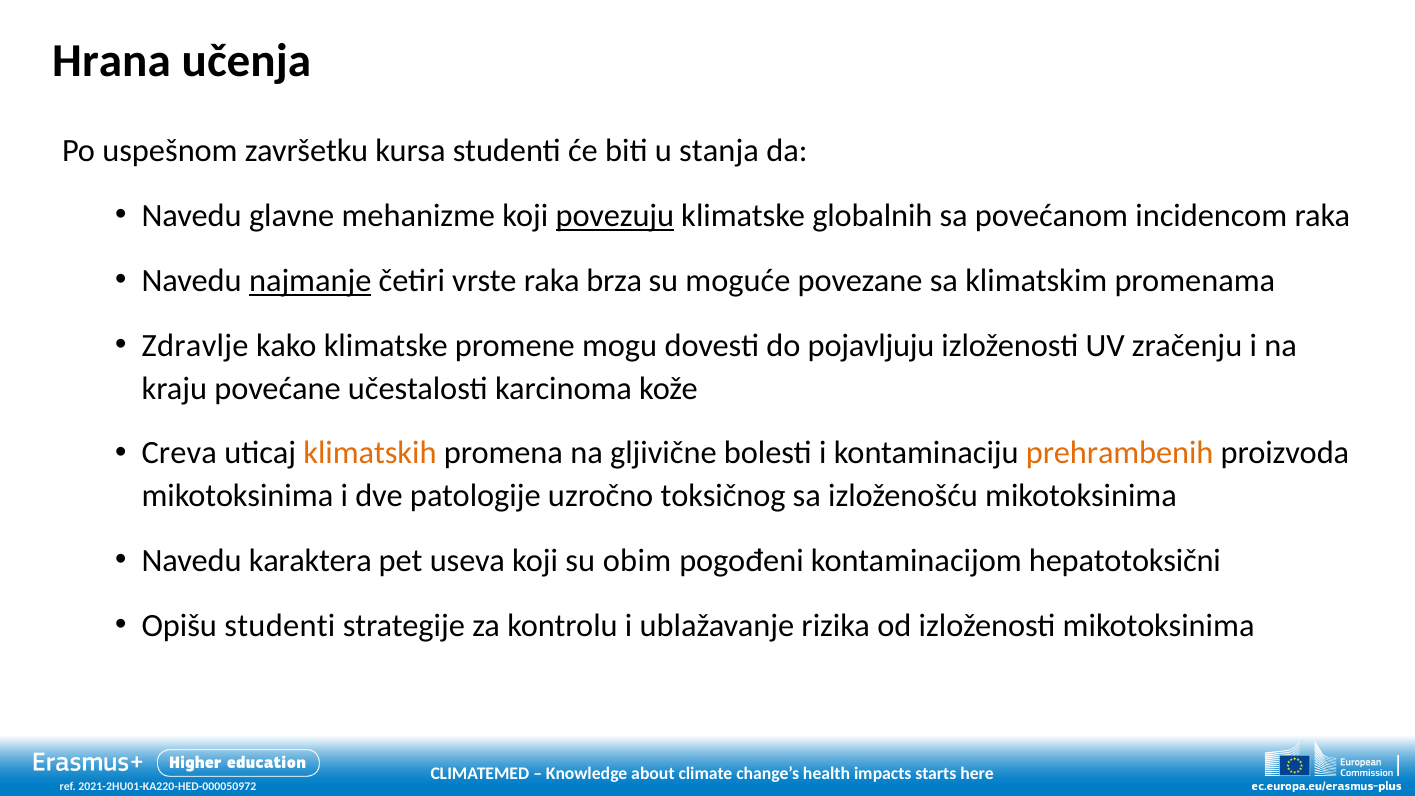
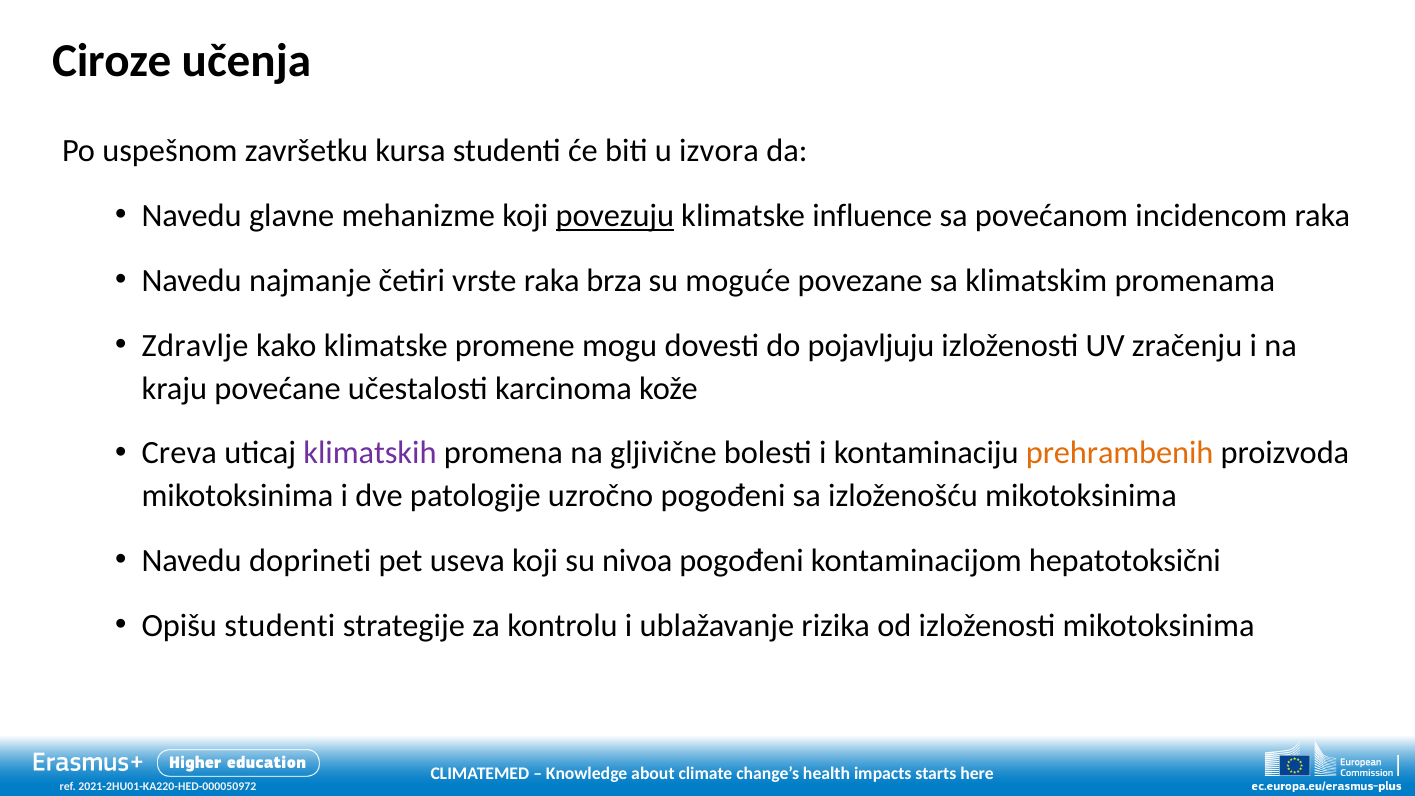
Hrana: Hrana -> Ciroze (112, 61)
stanja: stanja -> izvora (719, 151)
globalnih: globalnih -> influence (872, 216)
najmanje underline: present -> none (310, 281)
klimatskih colour: orange -> purple (370, 453)
uzročno toksičnog: toksičnog -> pogođeni (723, 496)
karaktera: karaktera -> doprineti (310, 561)
obim: obim -> nivoa (637, 561)
